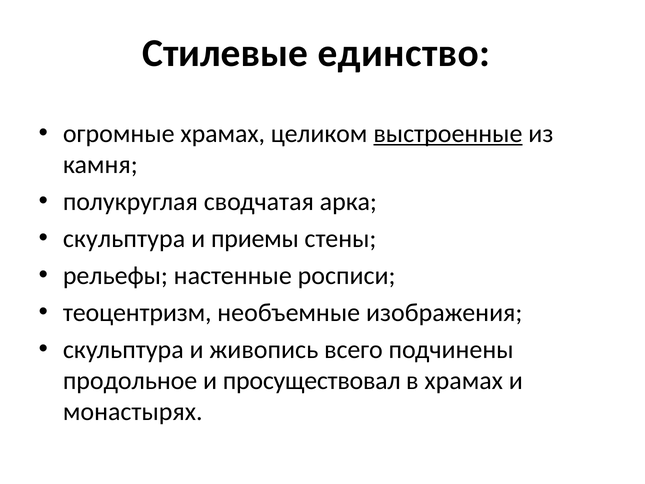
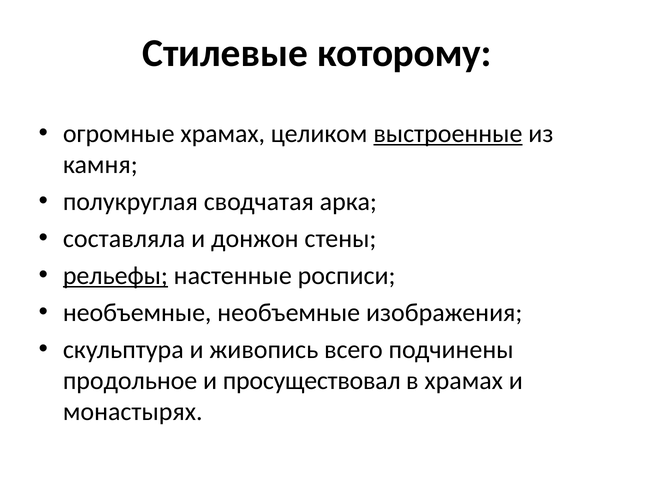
единство: единство -> которому (404, 53)
скульптура: скульптура -> составляла (124, 239)
приемы: приемы -> донжон (255, 239)
рельефы underline: none -> present (115, 275)
теоцентризм: теоцентризм -> необъемные (137, 312)
